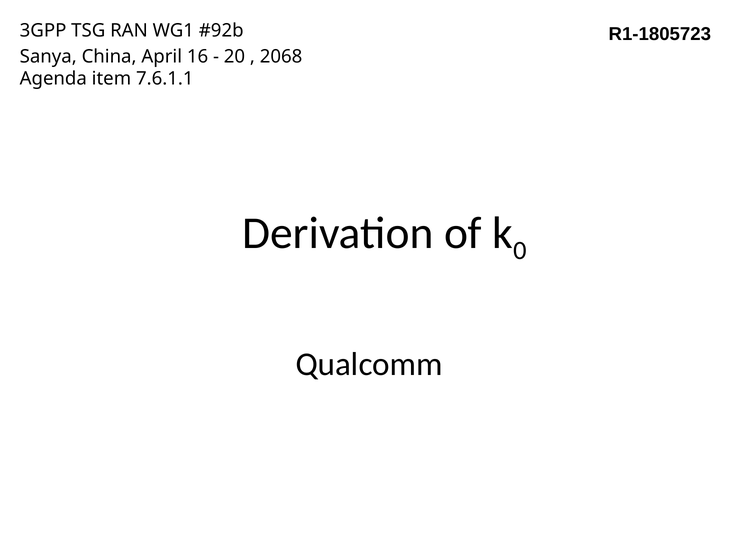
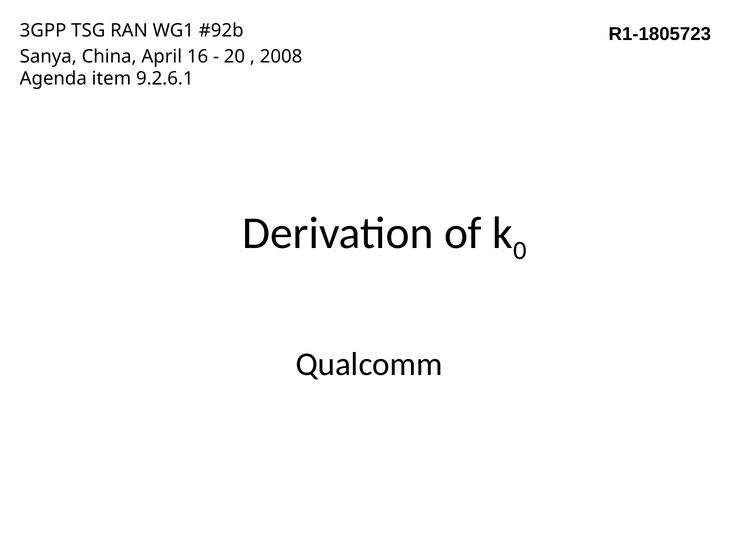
2068: 2068 -> 2008 (281, 56)
7.6.1.1: 7.6.1.1 -> 9.2.6.1 (165, 79)
